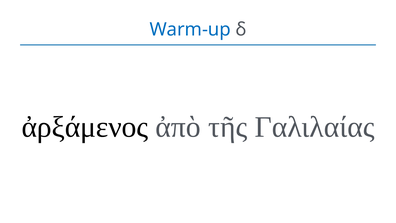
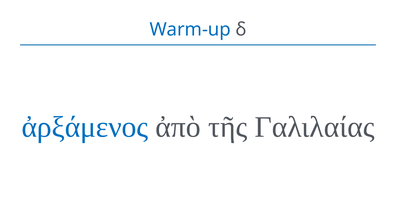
ἀρξάμενος colour: black -> blue (85, 127)
